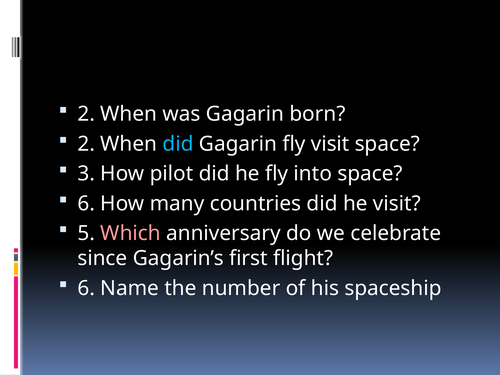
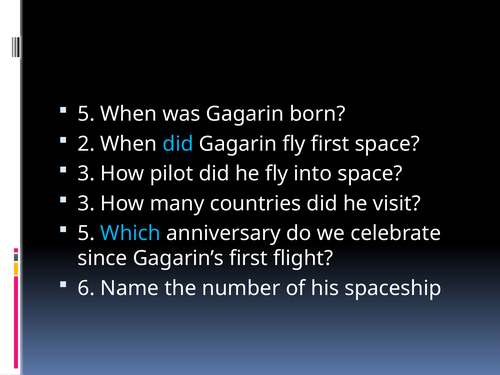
2: 2 -> 5 (86, 114)
fly visit: visit -> first (330, 144)
6: 6 -> 3 (86, 204)
Which colour: pink -> light blue (131, 233)
